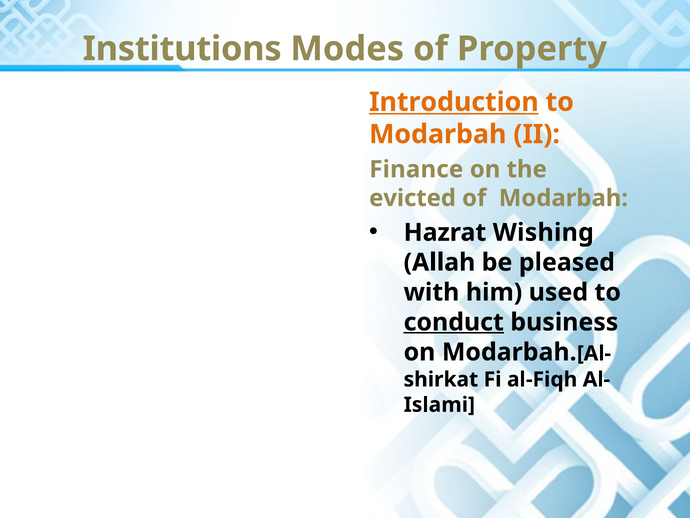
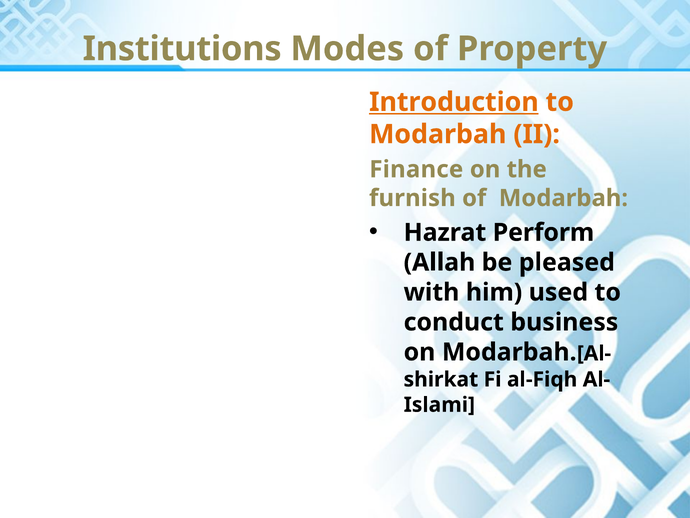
evicted: evicted -> furnish (412, 198)
Wishing: Wishing -> Perform (543, 232)
conduct underline: present -> none (454, 322)
